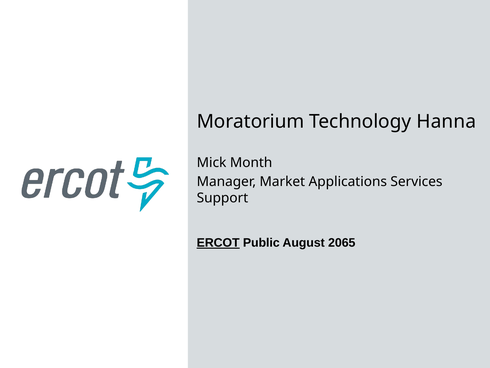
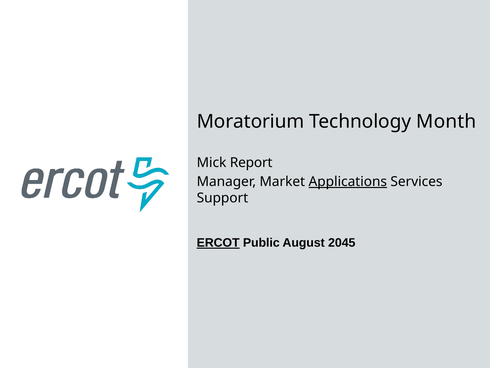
Hanna: Hanna -> Month (446, 121)
Month: Month -> Report (251, 162)
Applications underline: none -> present (348, 181)
2065: 2065 -> 2045 (342, 243)
